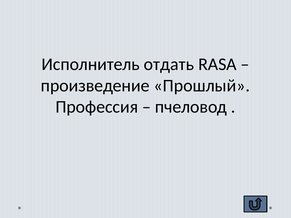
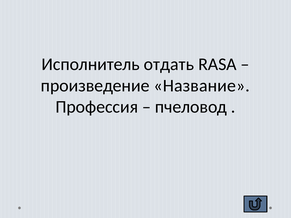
Прошлый: Прошлый -> Название (202, 86)
